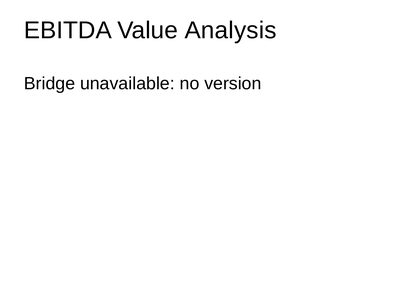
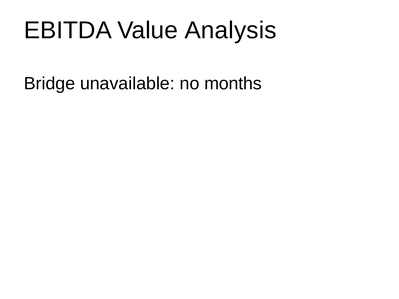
version: version -> months (233, 84)
